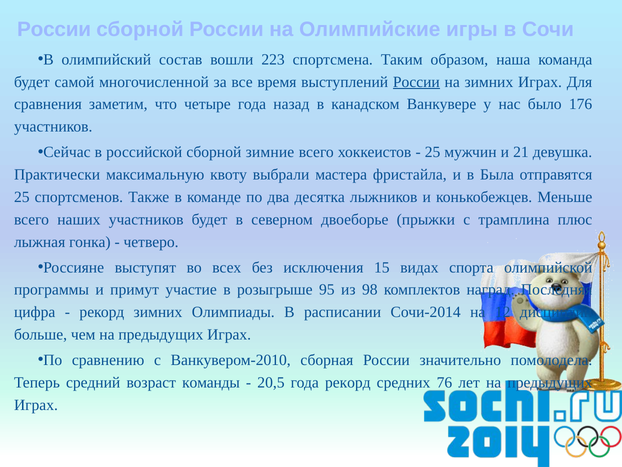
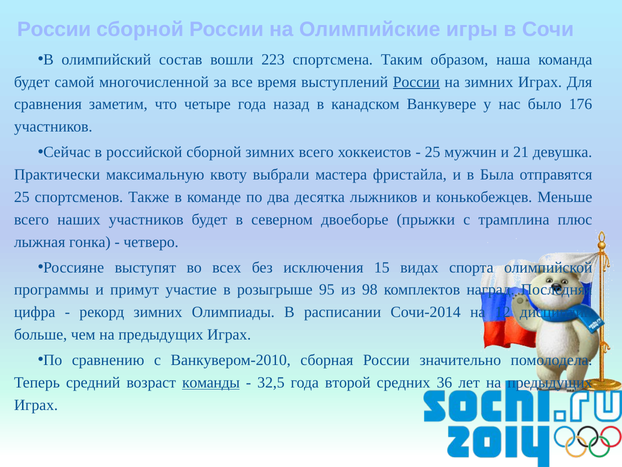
сборной зимние: зимние -> зимних (270, 152)
команды underline: none -> present (211, 382)
20,5: 20,5 -> 32,5 (271, 382)
года рекорд: рекорд -> второй (348, 382)
76: 76 -> 36 (444, 382)
